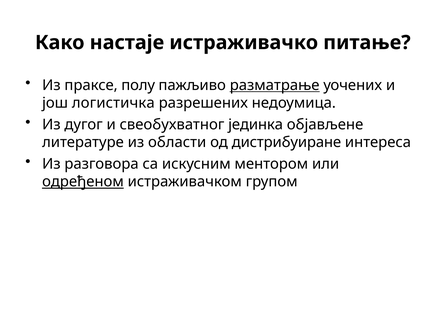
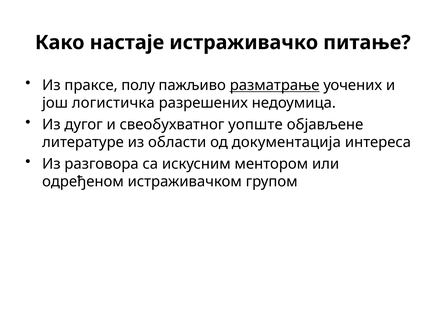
јединка: јединка -> уопште (255, 125)
дистрибуиране: дистрибуиране -> документација (286, 143)
одређеном underline: present -> none (83, 182)
